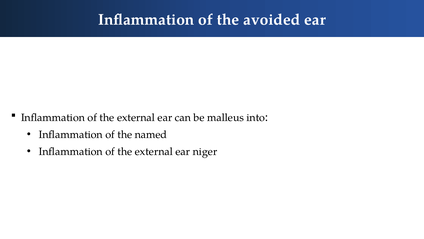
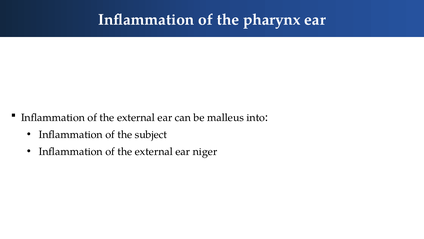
avoided: avoided -> pharynx (272, 20)
named: named -> subject (151, 134)
